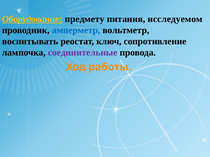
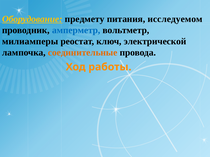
воспитывать: воспитывать -> милиамперы (30, 41)
сопротивление: сопротивление -> электрической (155, 41)
соединительные colour: purple -> orange (83, 53)
